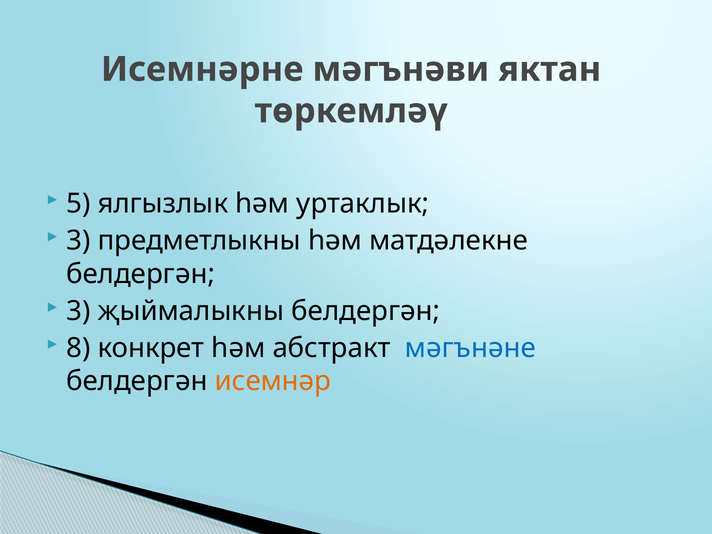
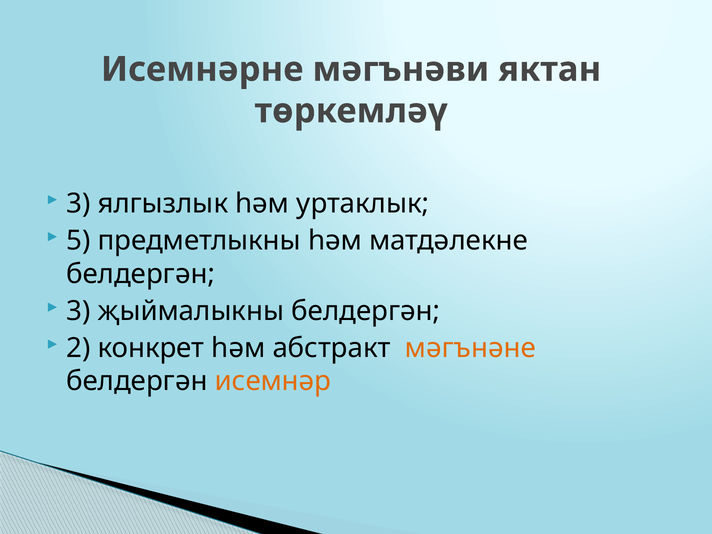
5: 5 -> 3 (78, 204)
3: 3 -> 5 (78, 241)
8: 8 -> 2 (78, 348)
мәгънәне colour: blue -> orange (470, 348)
